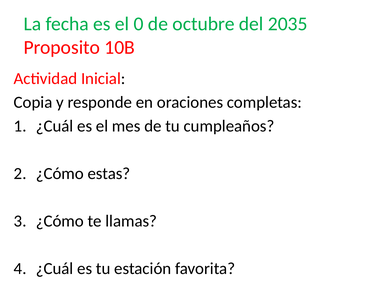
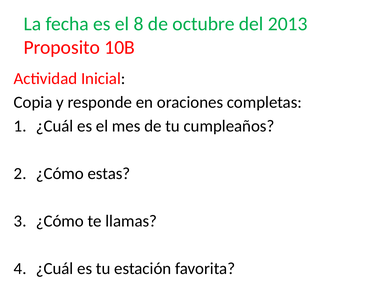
0: 0 -> 8 (139, 24)
2035: 2035 -> 2013 (288, 24)
